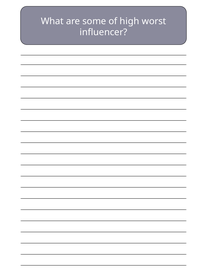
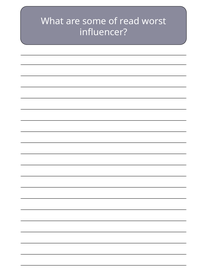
high: high -> read (130, 21)
